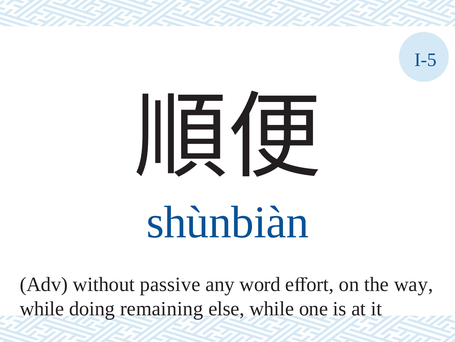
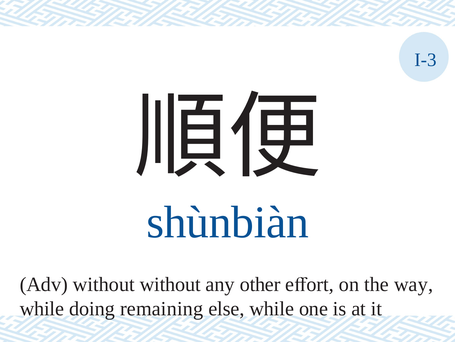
I-5: I-5 -> I-3 (426, 60)
without passive: passive -> without (170, 284)
word: word -> other (260, 284)
